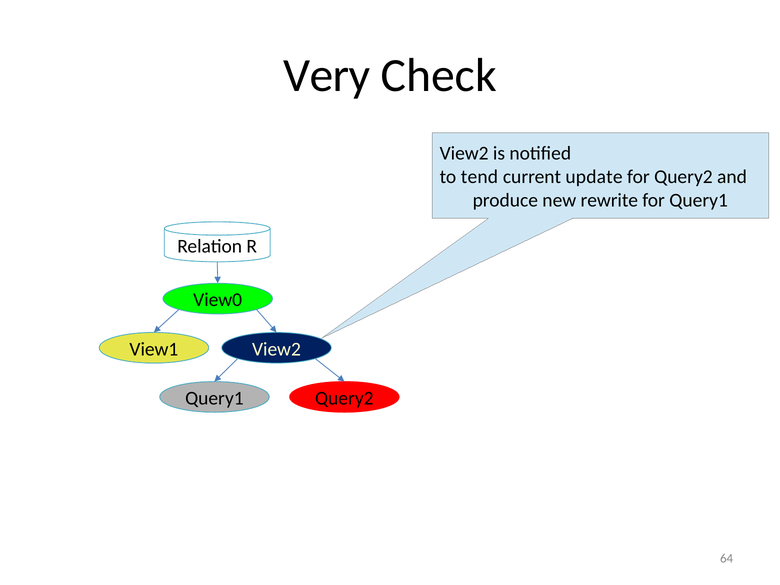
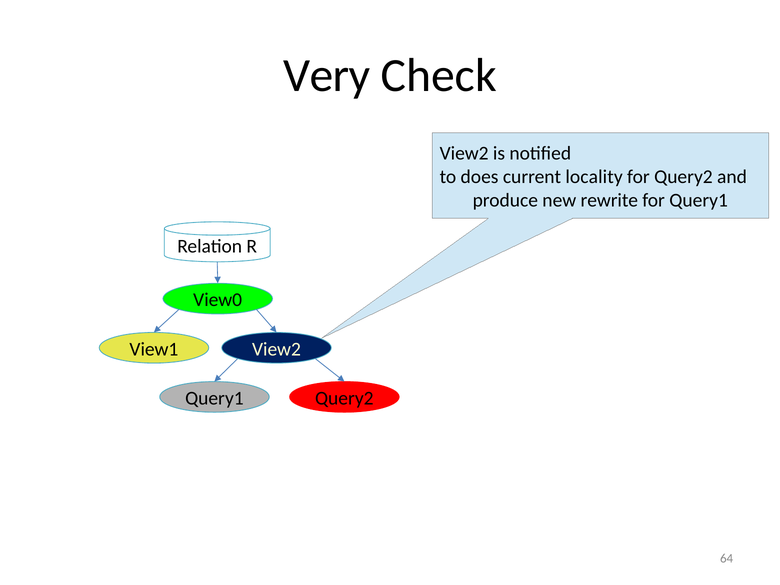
tend: tend -> does (480, 177)
update: update -> locality (594, 177)
